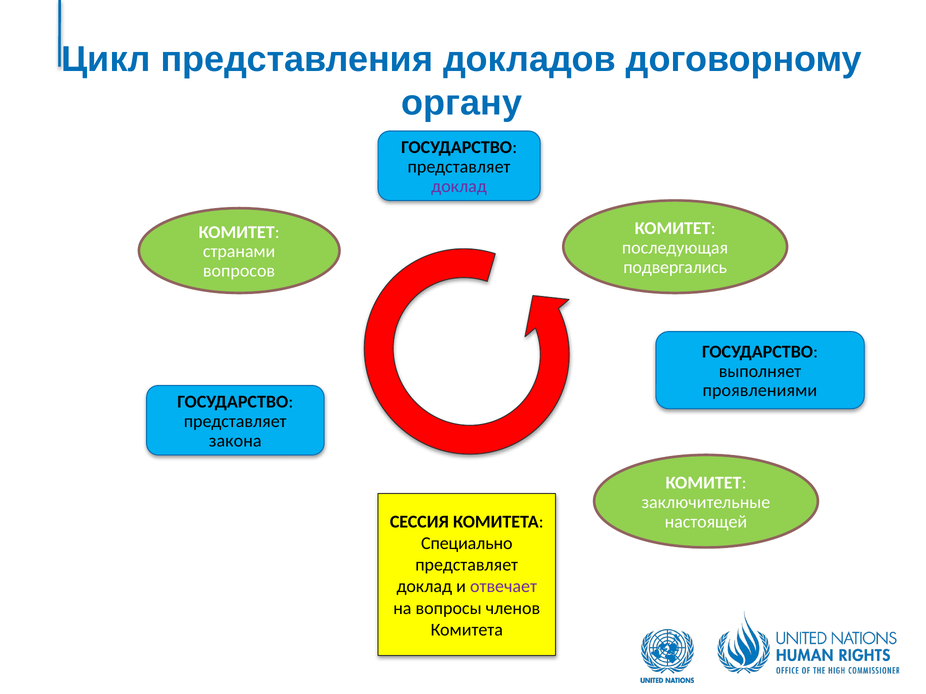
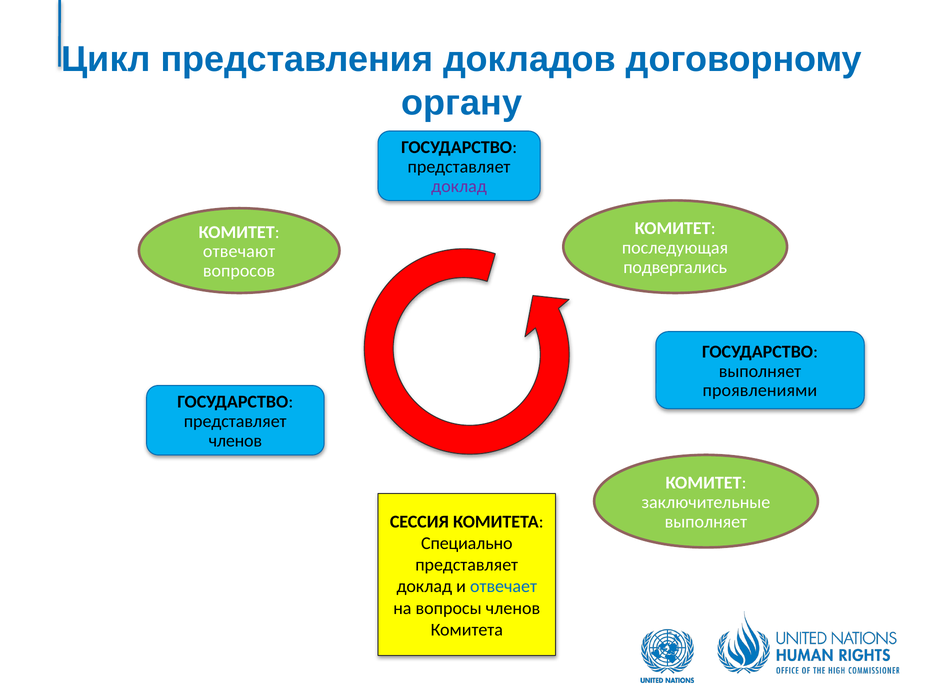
странами: странами -> отвечают (239, 252)
закона: закона -> членов (235, 441)
настоящей: настоящей -> выполняет (706, 522)
отвечает colour: purple -> blue (504, 587)
